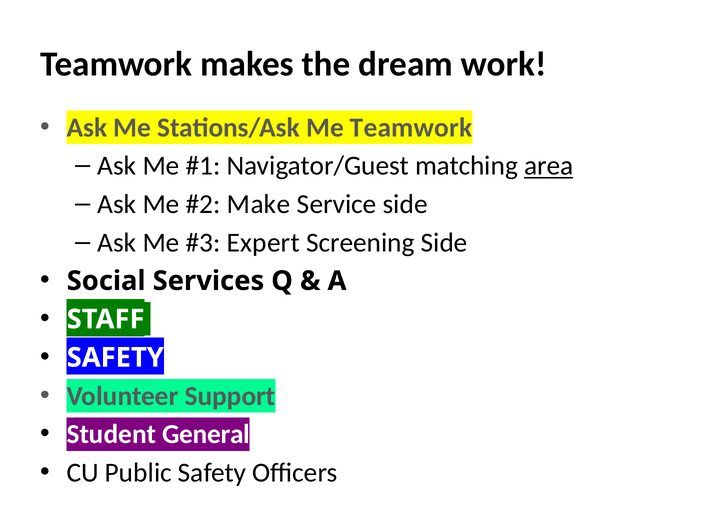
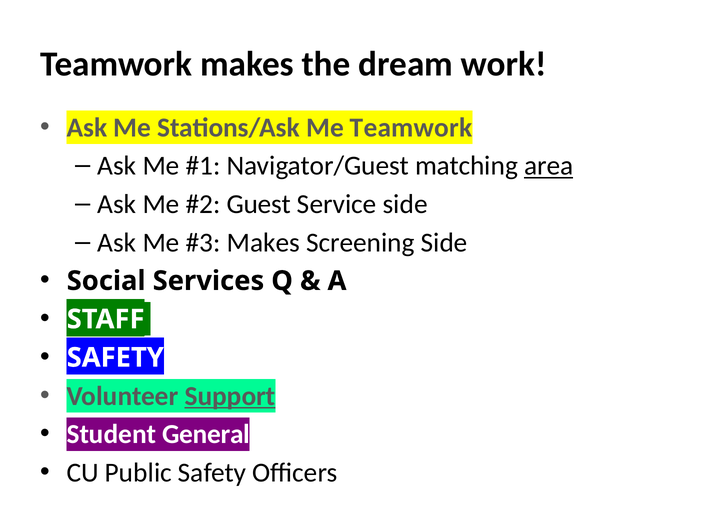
Make: Make -> Guest (259, 204)
Expert: Expert -> Makes (263, 243)
Support underline: none -> present (230, 396)
